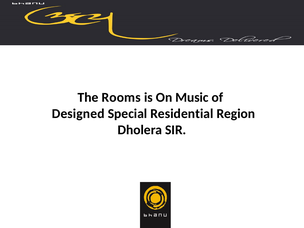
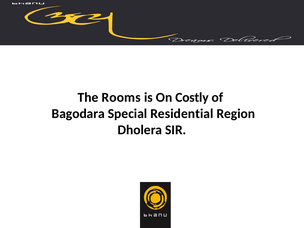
Music: Music -> Costly (192, 98)
Designed: Designed -> Bagodara (78, 114)
